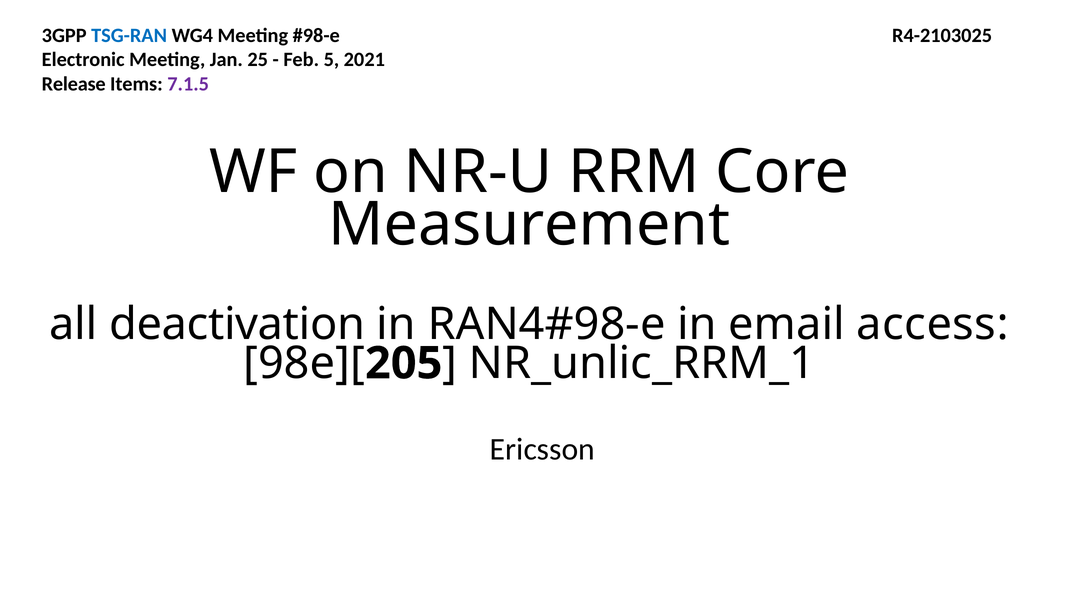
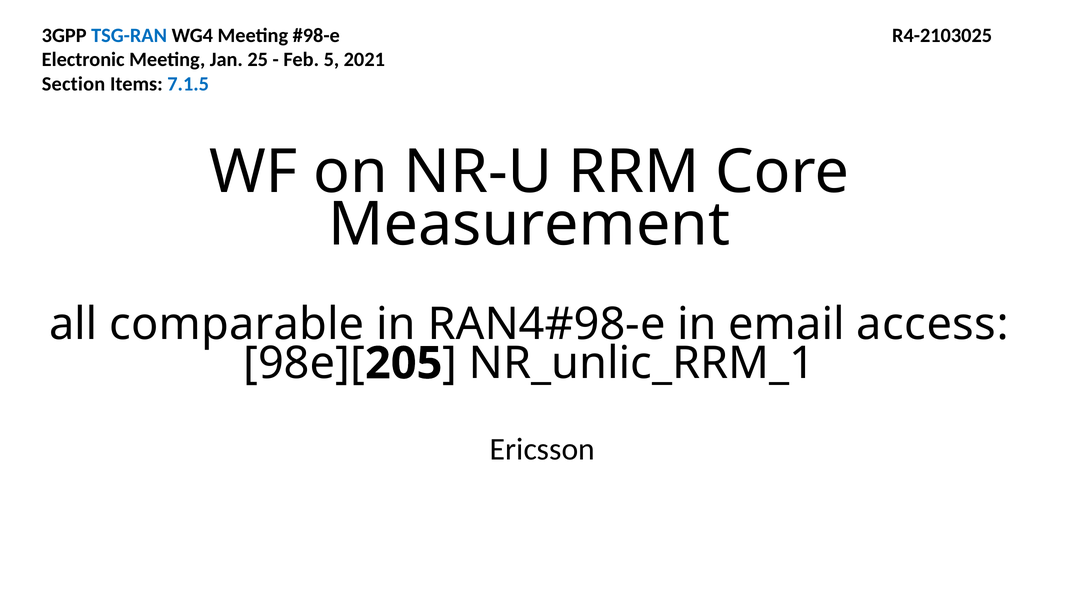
Release: Release -> Section (73, 84)
7.1.5 colour: purple -> blue (188, 84)
deactivation: deactivation -> comparable (237, 325)
